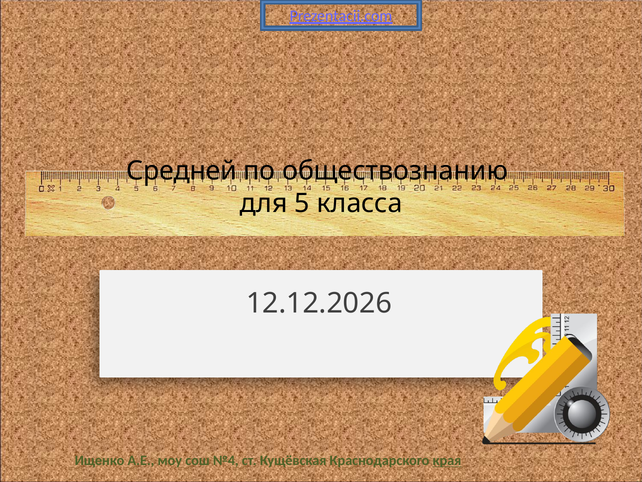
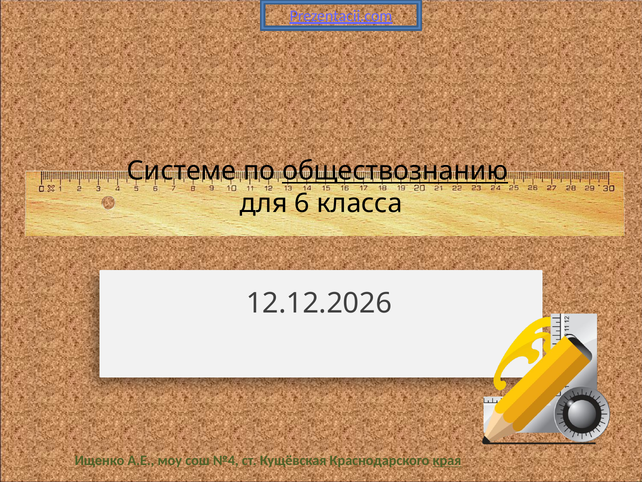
Средней: Средней -> Системе (181, 171)
обществознанию underline: none -> present (395, 171)
5: 5 -> 6 (302, 203)
